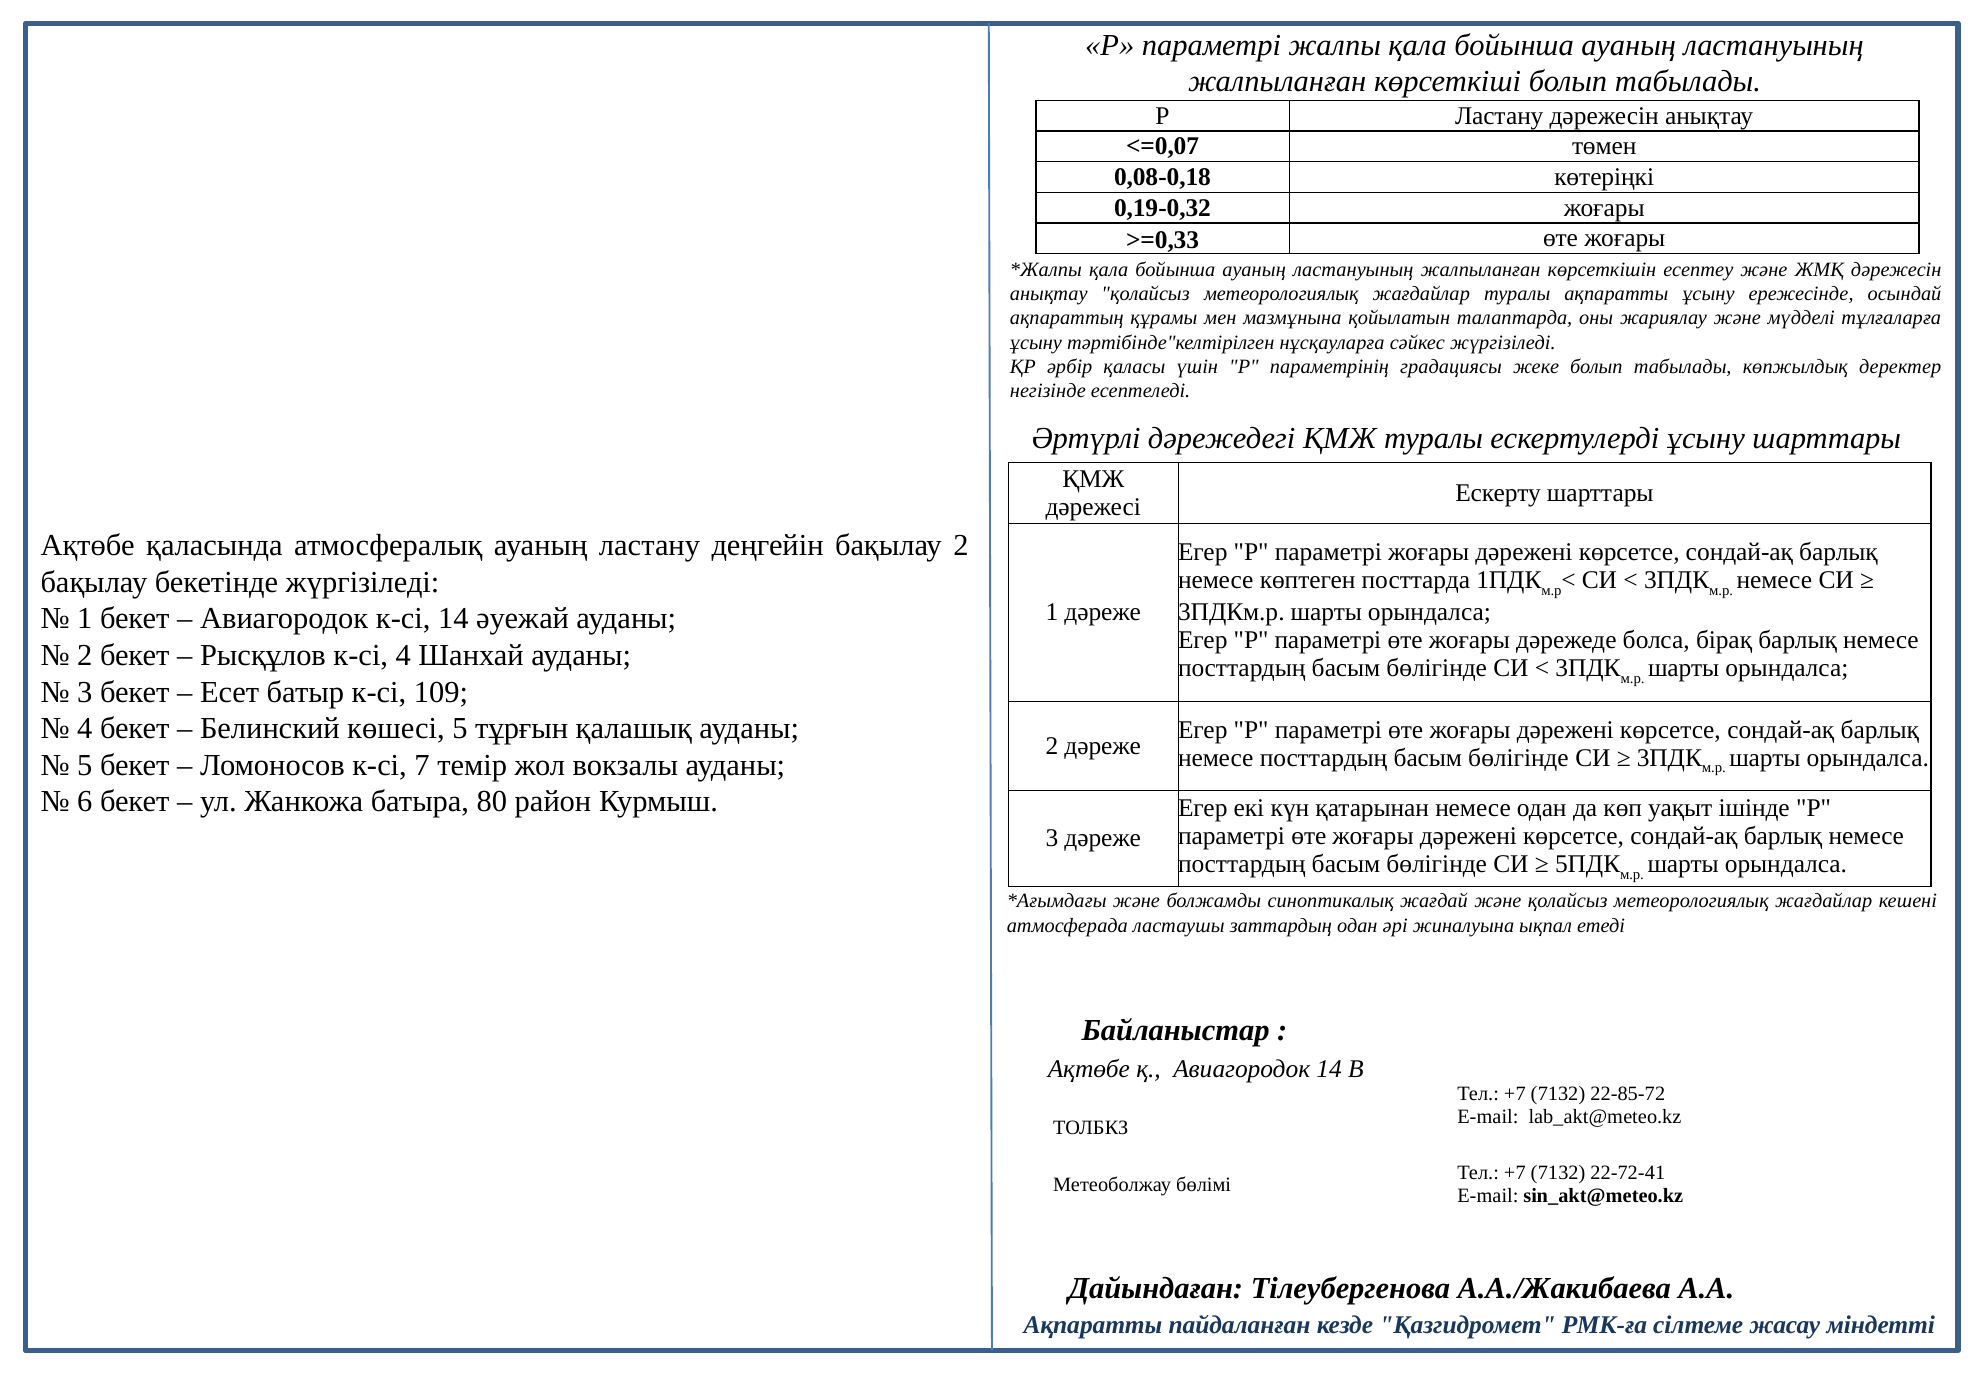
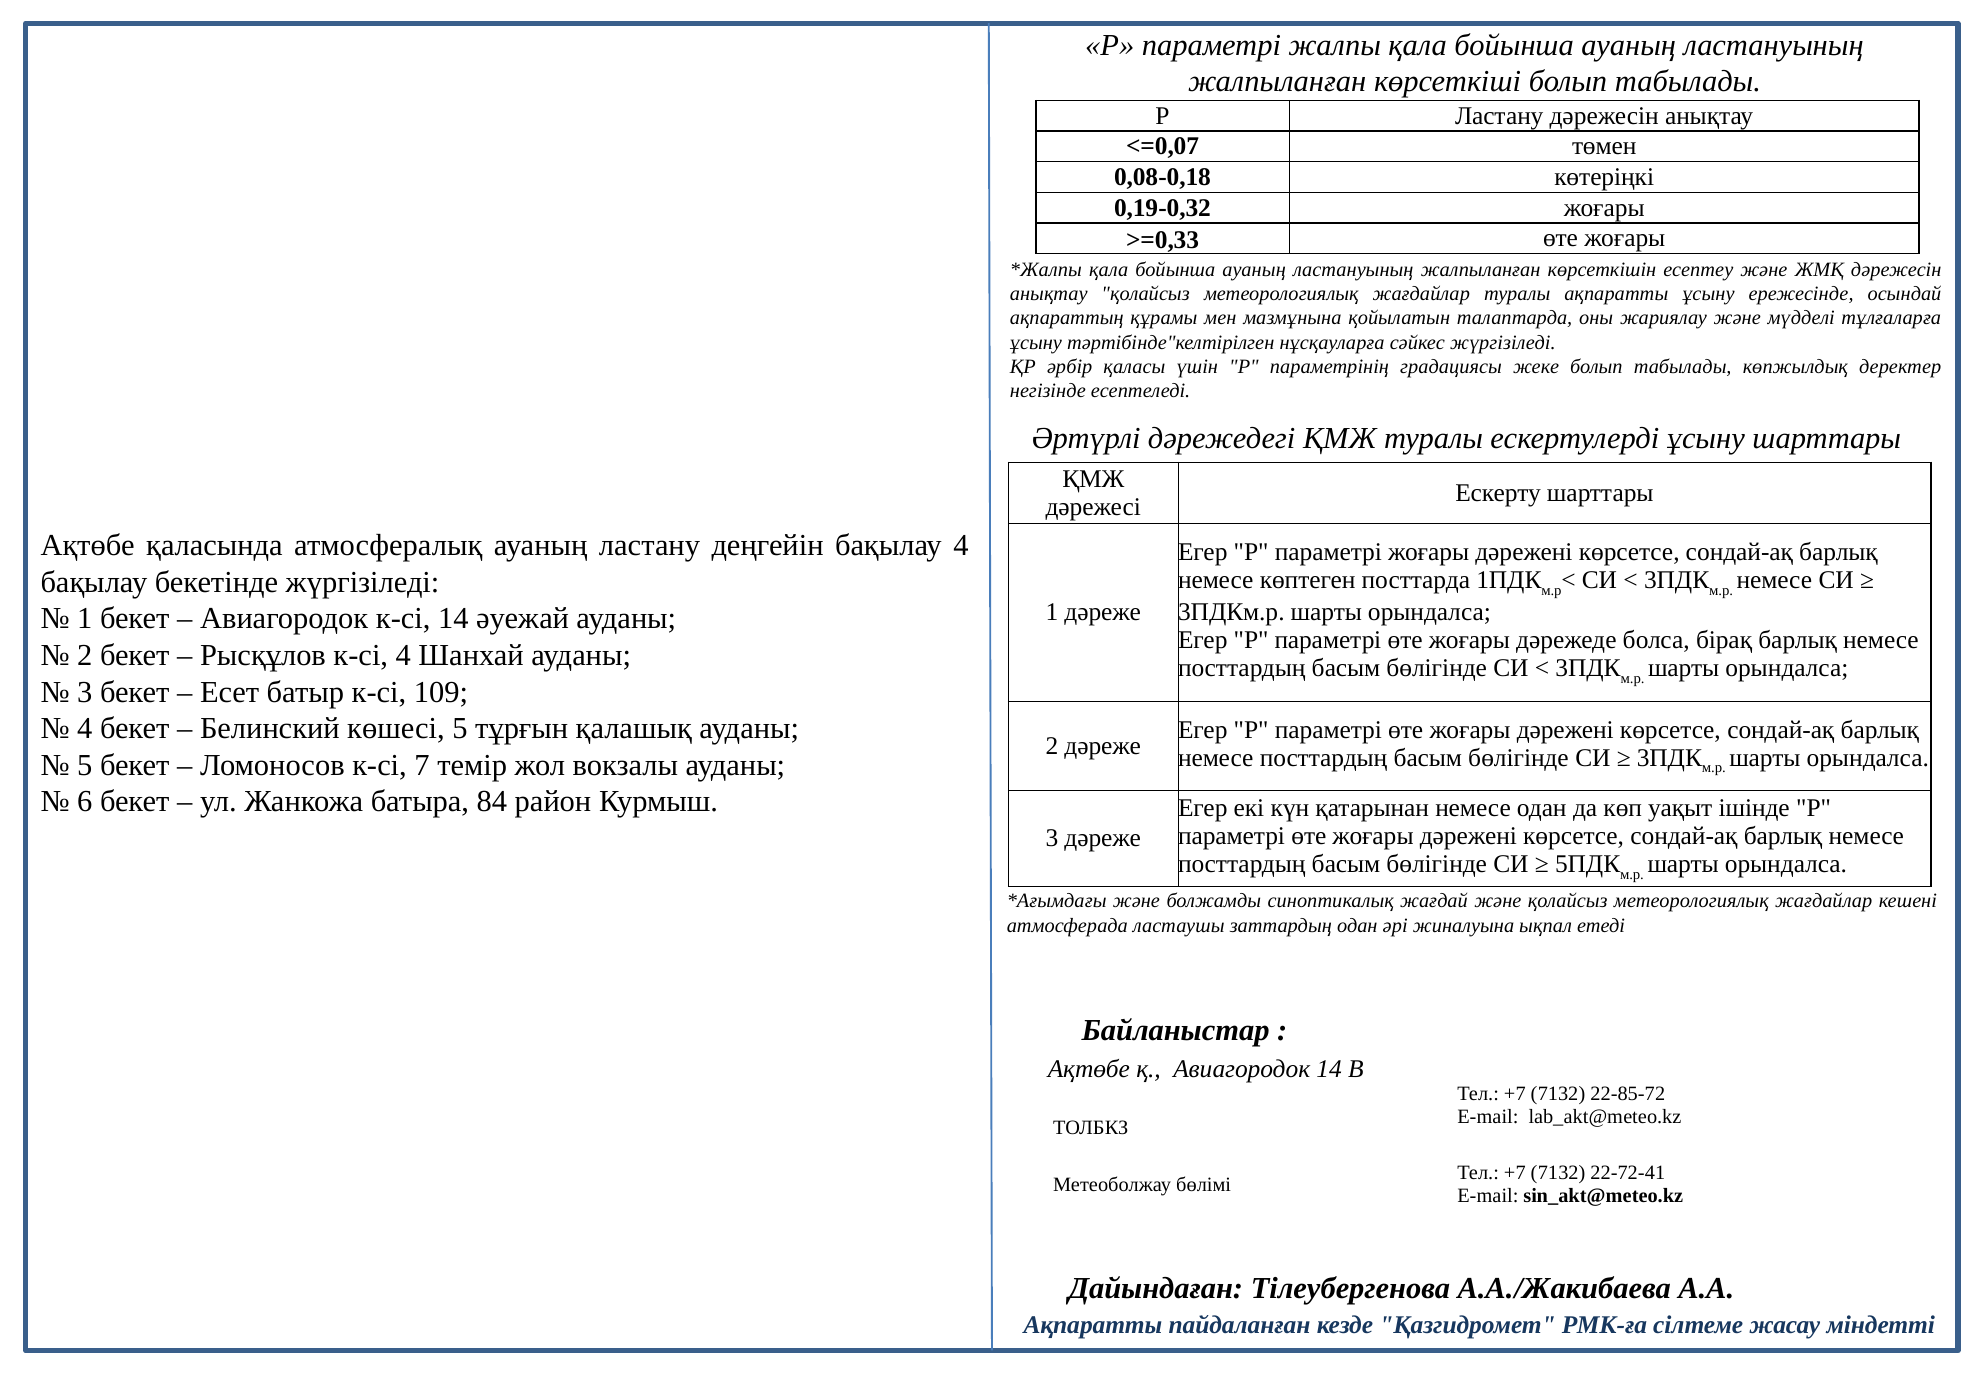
бақылау 2: 2 -> 4 (961, 545)
80: 80 -> 84 (492, 802)
